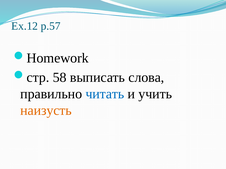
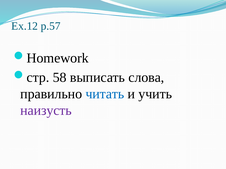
наизусть colour: orange -> purple (46, 111)
